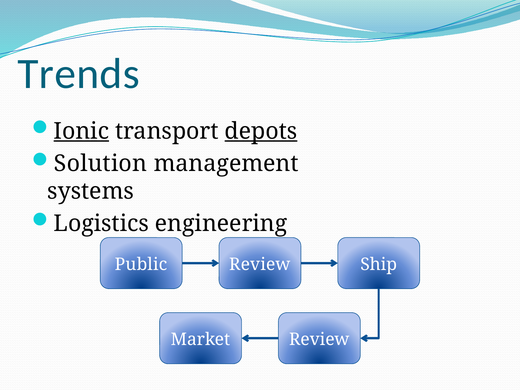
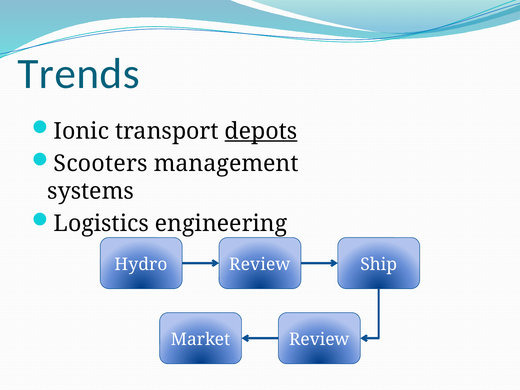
Ionic underline: present -> none (81, 131)
Solution: Solution -> Scooters (101, 164)
Public: Public -> Hydro (141, 264)
